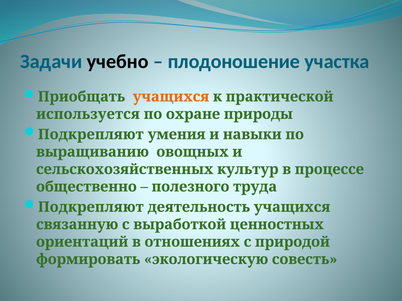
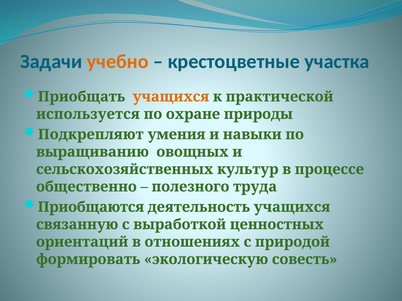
учебно colour: black -> orange (118, 62)
плодоношение: плодоношение -> крестоцветные (234, 62)
Подкрепляют: Подкрепляют -> Приобщаются (91, 207)
